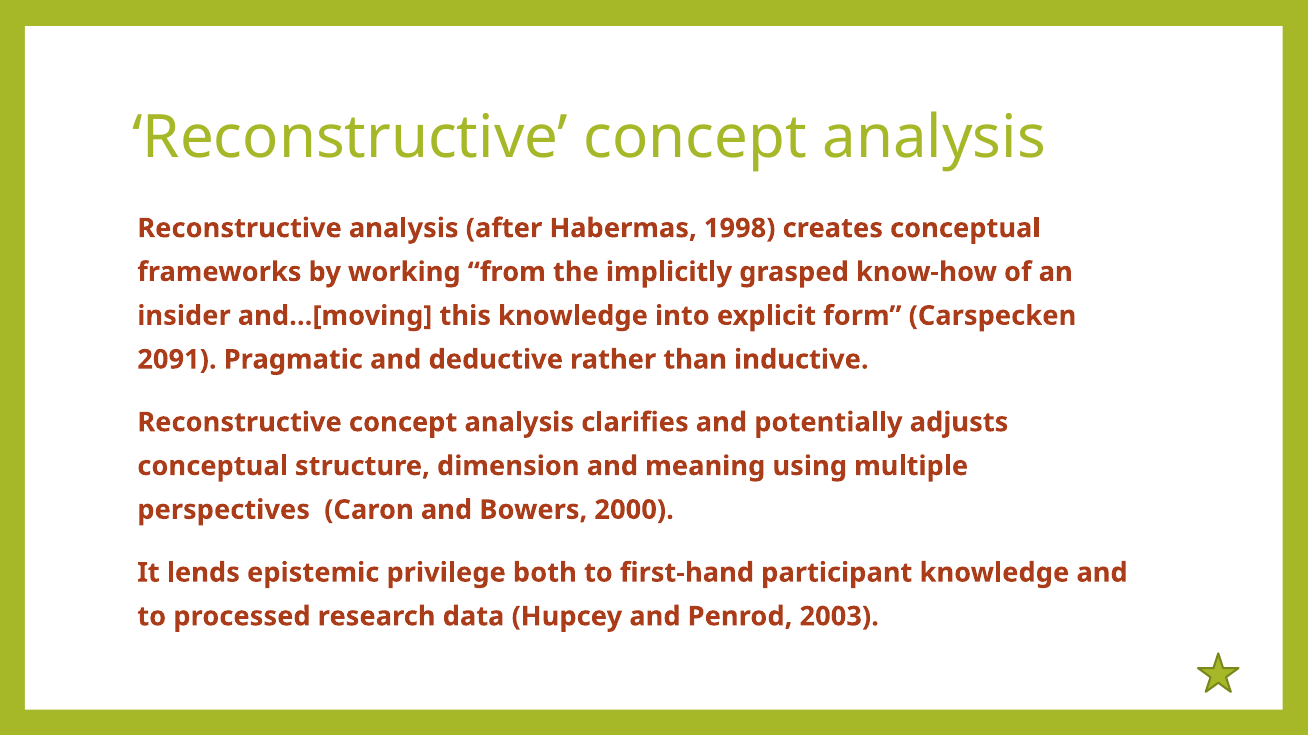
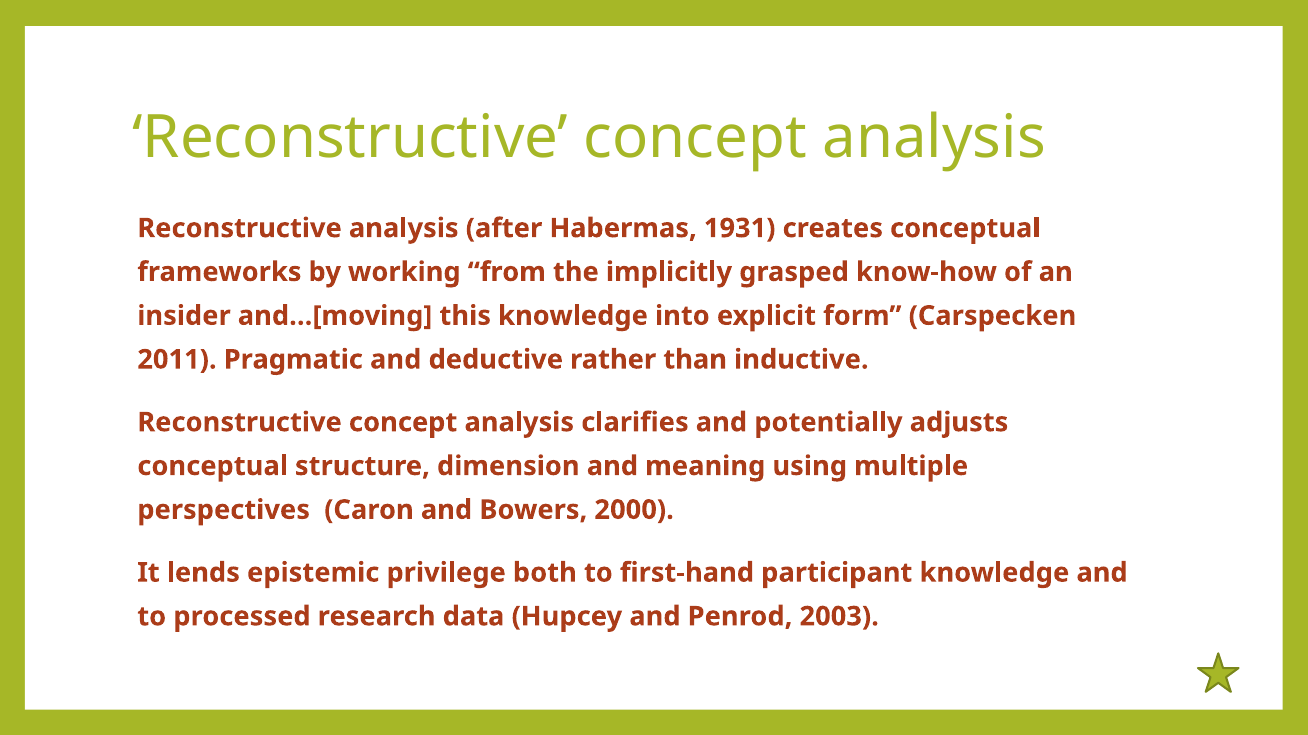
1998: 1998 -> 1931 (740, 228)
2091: 2091 -> 2011 (177, 360)
